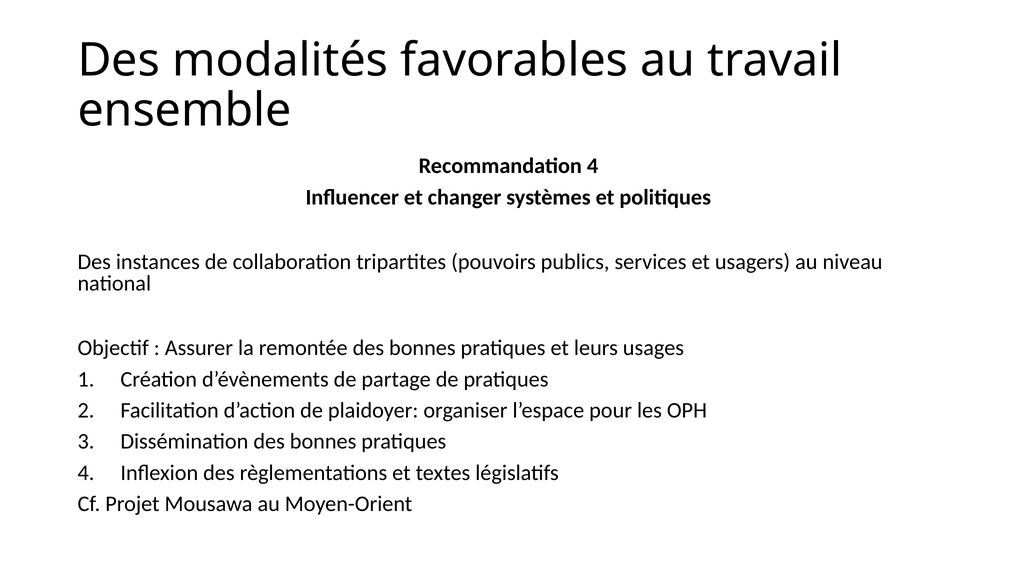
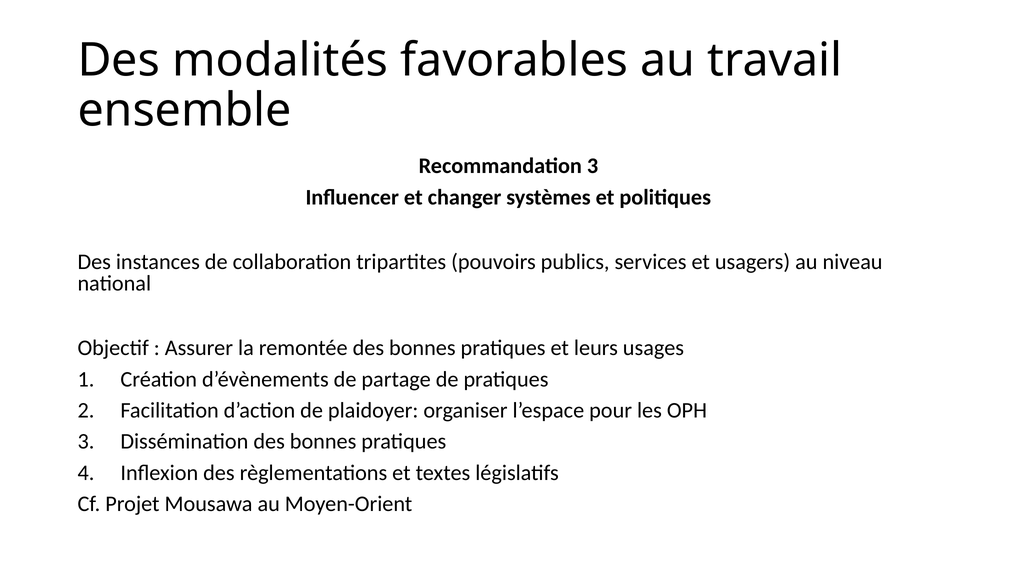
Recommandation 4: 4 -> 3 (593, 166)
